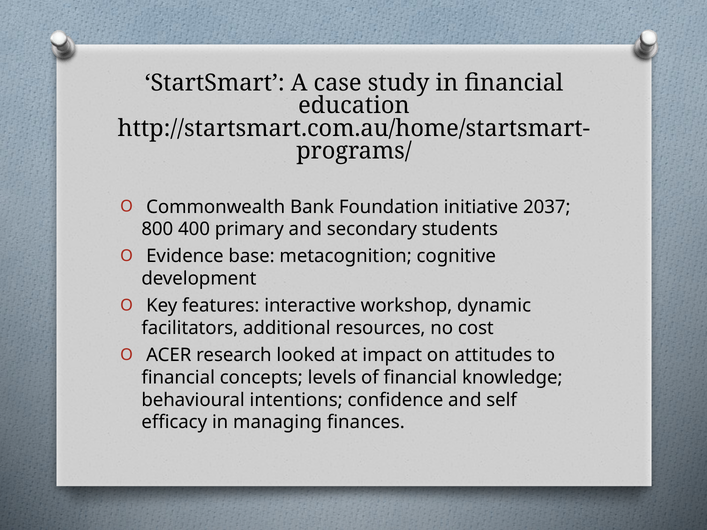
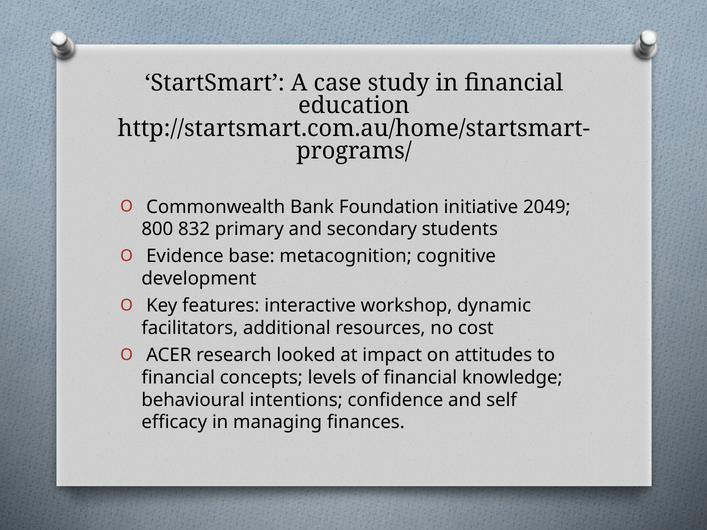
2037: 2037 -> 2049 (547, 207)
400: 400 -> 832 (194, 229)
